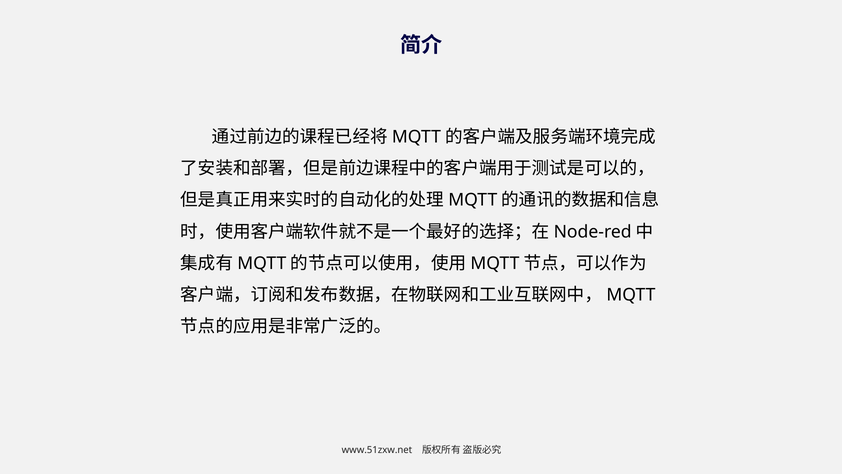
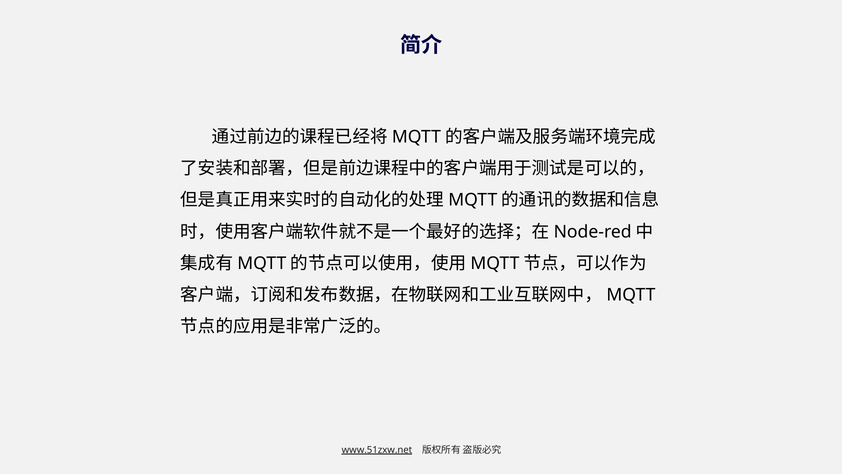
www.51zxw.net underline: none -> present (377, 449)
